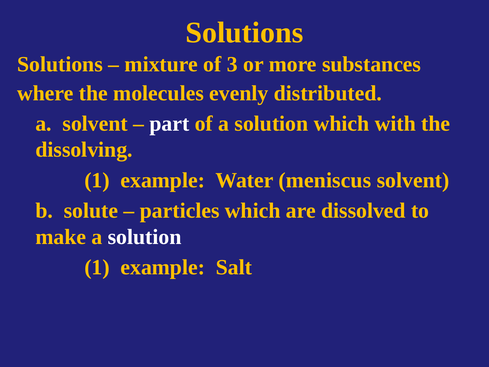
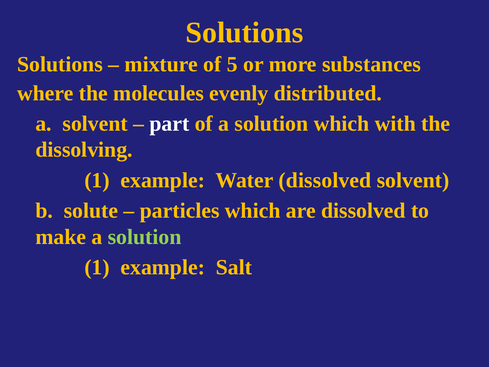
3: 3 -> 5 (232, 64)
Water meniscus: meniscus -> dissolved (325, 180)
solution colour: white -> light green (145, 237)
